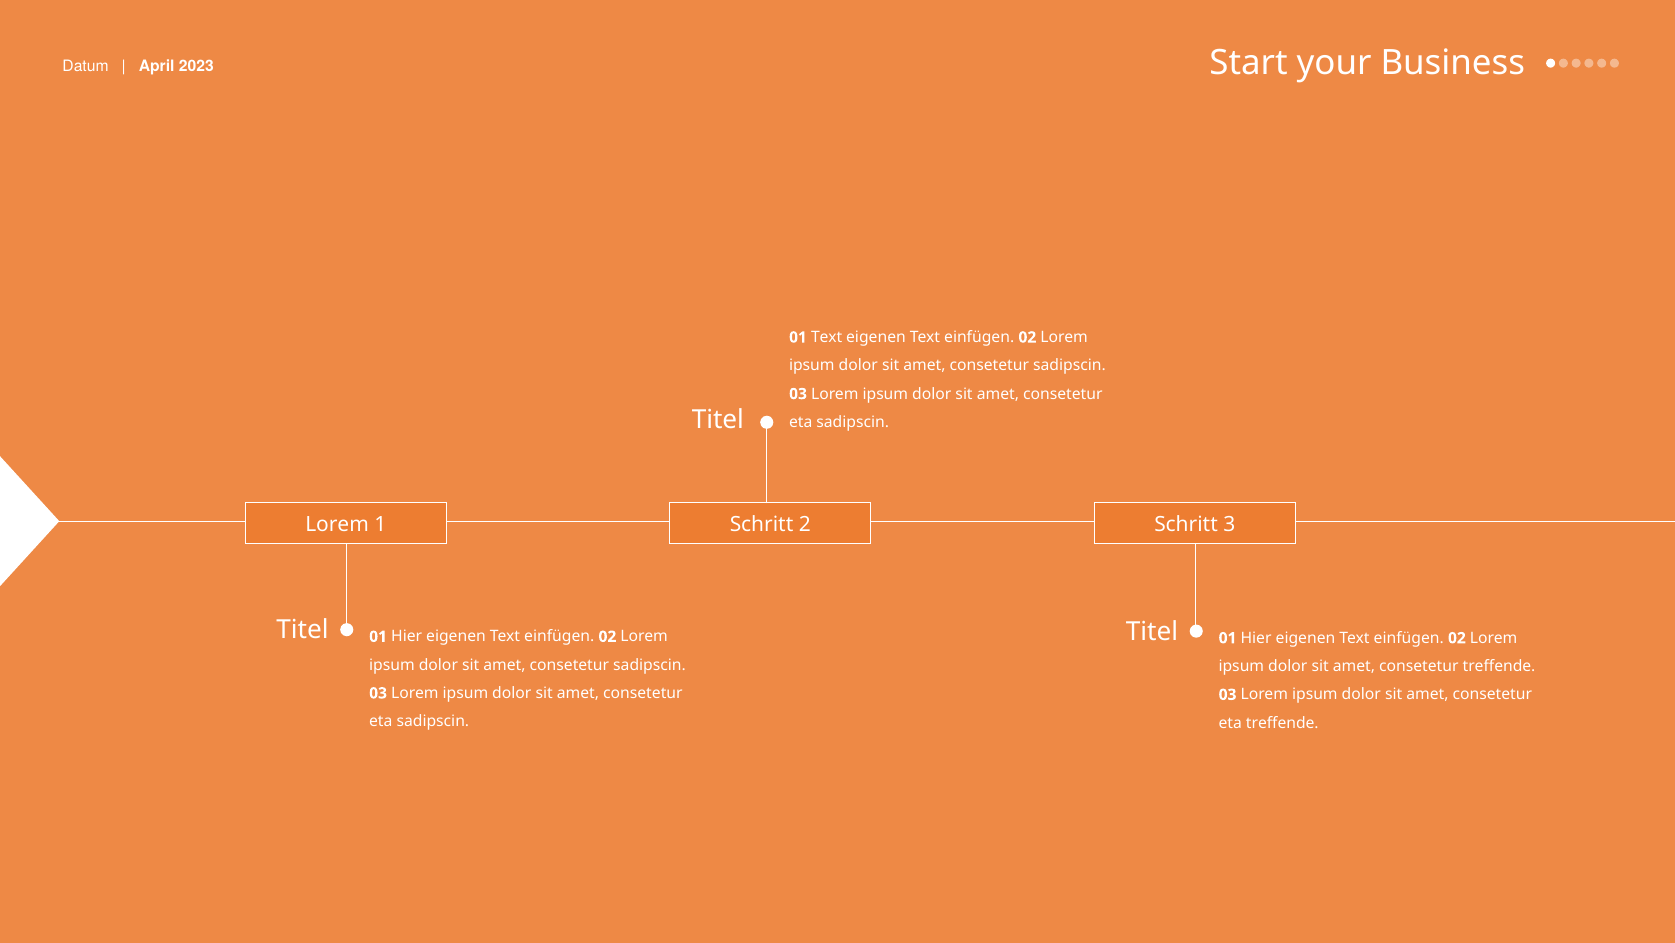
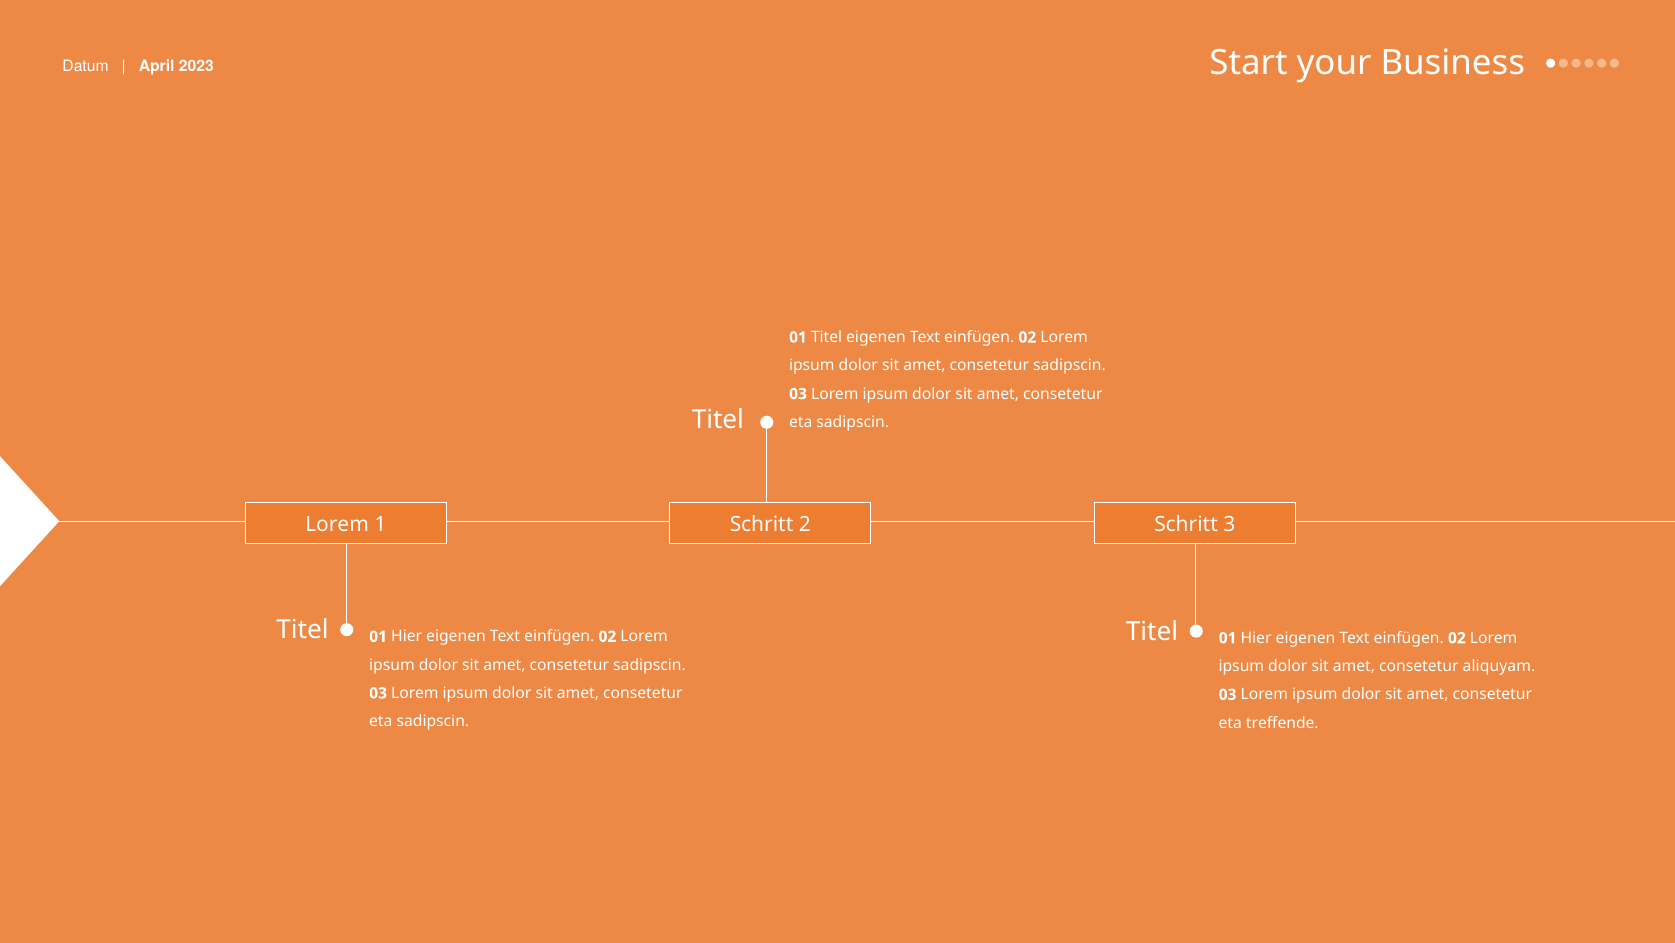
01 Text: Text -> Titel (827, 337)
consetetur treffende: treffende -> aliquyam (1499, 666)
